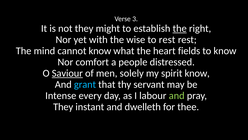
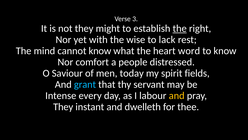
to rest: rest -> lack (167, 40)
fields: fields -> word (189, 51)
Saviour underline: present -> none (67, 73)
solely: solely -> today (132, 73)
spirit know: know -> fields (197, 73)
and colour: light green -> yellow (177, 95)
